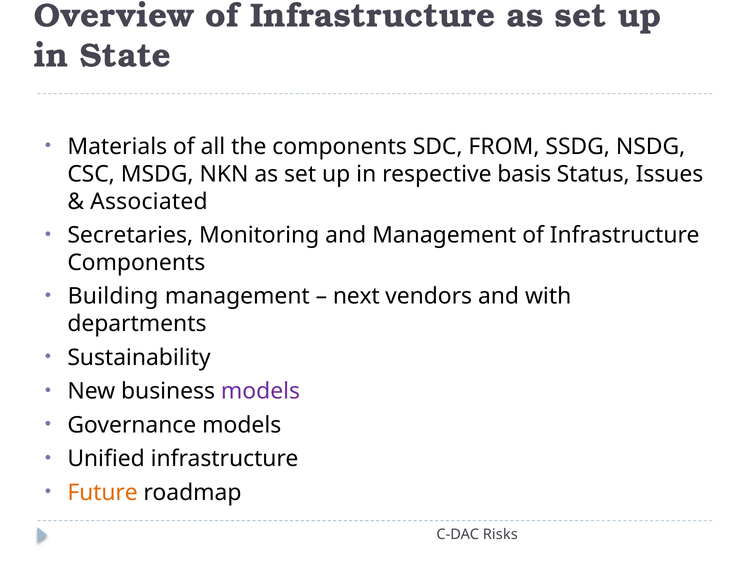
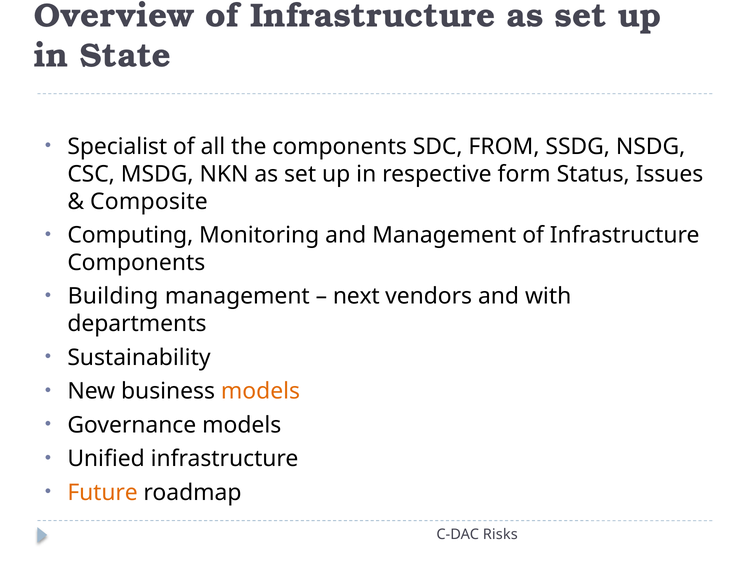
Materials: Materials -> Specialist (117, 147)
basis: basis -> form (524, 174)
Associated: Associated -> Composite (149, 202)
Secretaries: Secretaries -> Computing (130, 235)
models colour: purple -> orange (260, 392)
